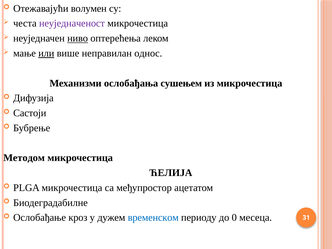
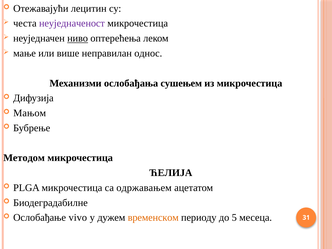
волумен: волумен -> лецитин (89, 8)
или underline: present -> none (46, 53)
Састоји: Састоји -> Мањом (30, 113)
међупростор: међупростор -> одржавањем (144, 188)
кроз: кроз -> vivo (78, 218)
временском colour: blue -> orange (153, 218)
0: 0 -> 5 (234, 218)
